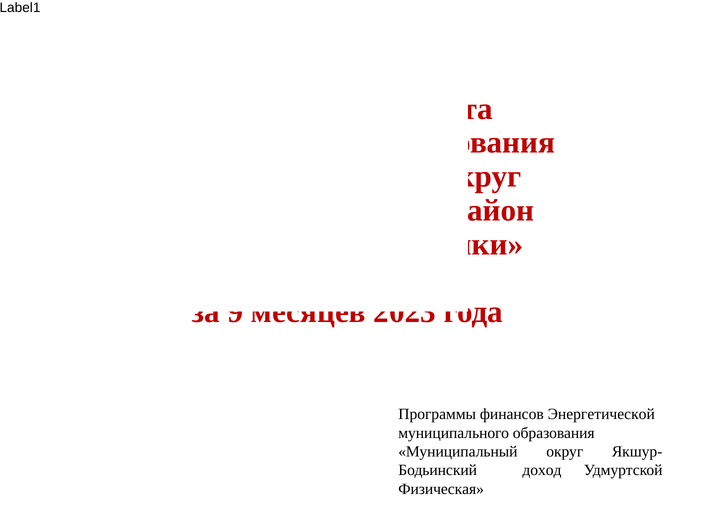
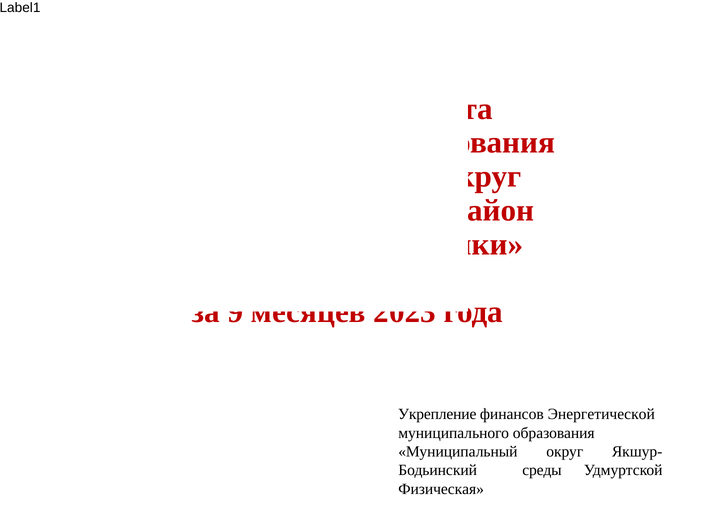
Программы: Программы -> Укрепление (437, 415)
доход: доход -> среды (542, 471)
